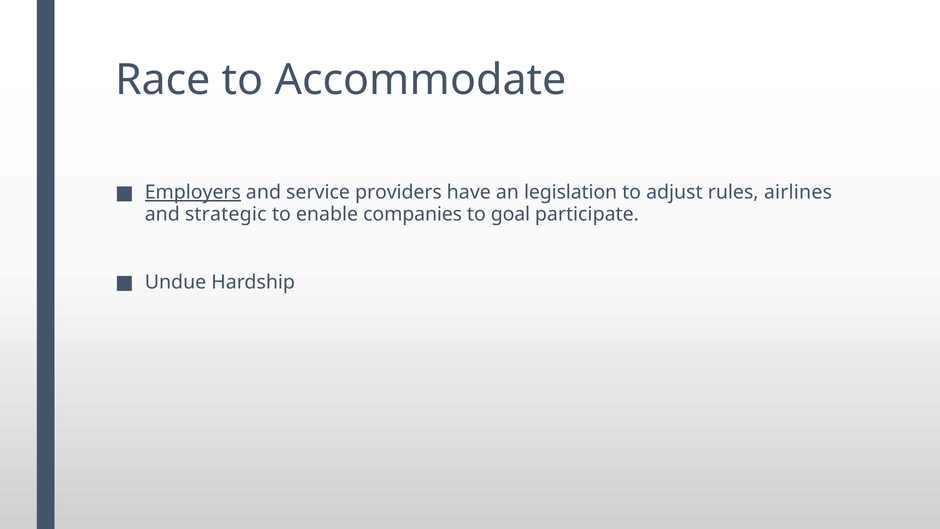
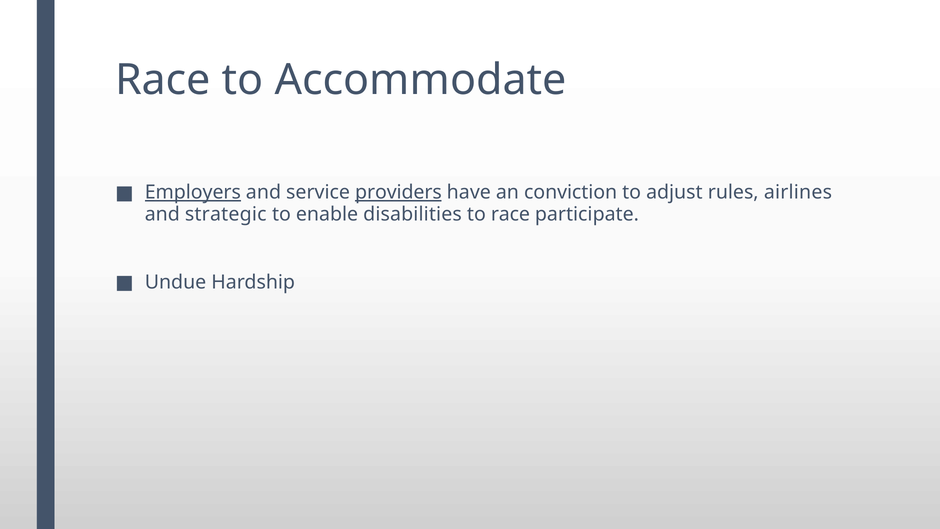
providers underline: none -> present (398, 192)
legislation: legislation -> conviction (571, 192)
companies: companies -> disabilities (413, 214)
to goal: goal -> race (510, 214)
